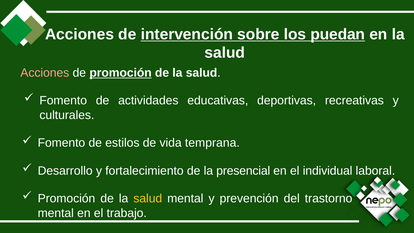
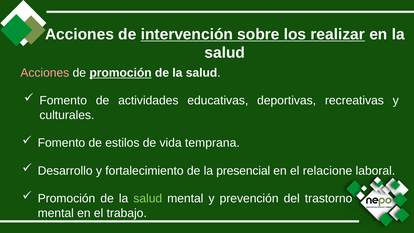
puedan: puedan -> realizar (338, 34)
individual: individual -> relacione (328, 171)
salud colour: yellow -> light green (148, 198)
